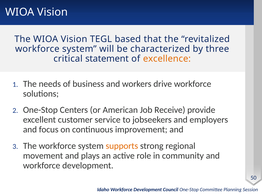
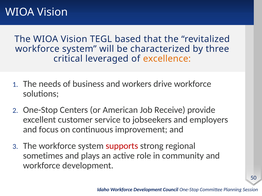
statement: statement -> leveraged (107, 59)
supports colour: orange -> red (122, 146)
movement: movement -> sometimes (43, 156)
